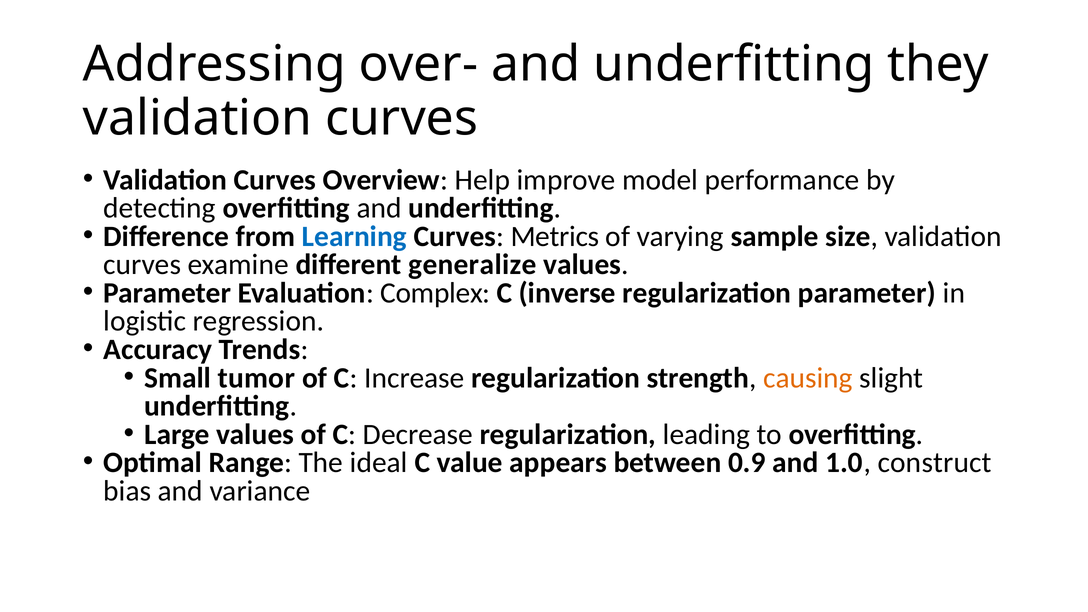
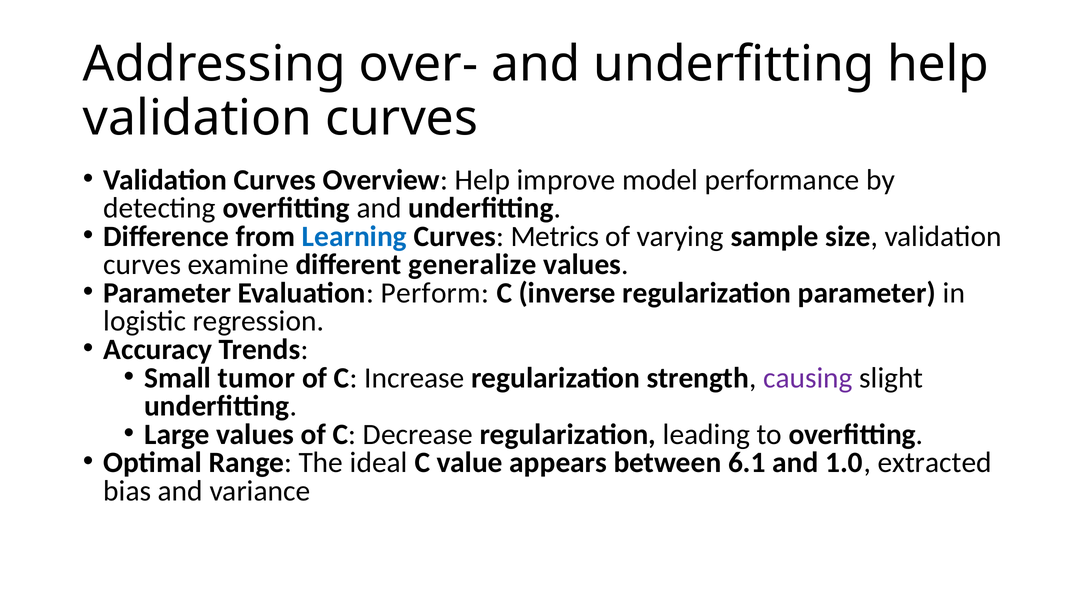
underfitting they: they -> help (938, 64)
Complex: Complex -> Perform (435, 293)
causing colour: orange -> purple (808, 378)
0.9: 0.9 -> 6.1 (747, 463)
construct: construct -> extracted (935, 463)
